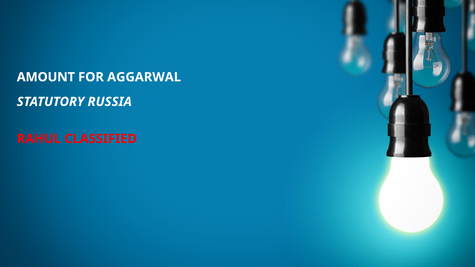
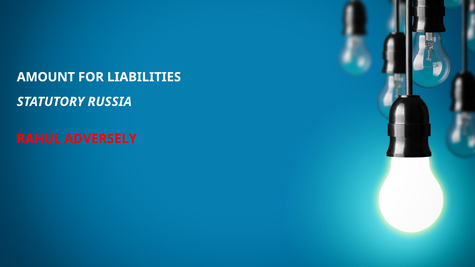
AGGARWAL: AGGARWAL -> LIABILITIES (144, 77)
CLASSIFIED: CLASSIFIED -> ADVERSELY (101, 139)
